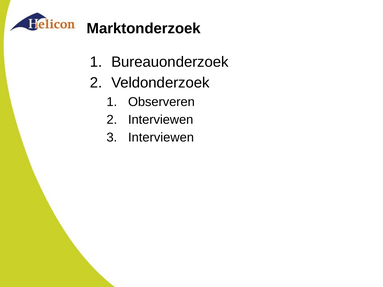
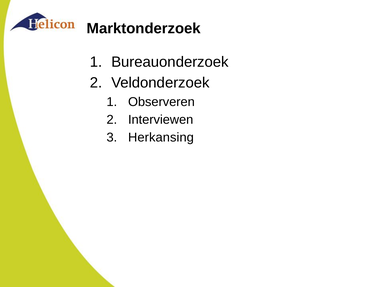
Interviewen: Interviewen -> Herkansing (161, 138)
